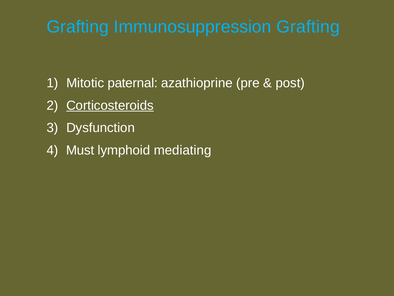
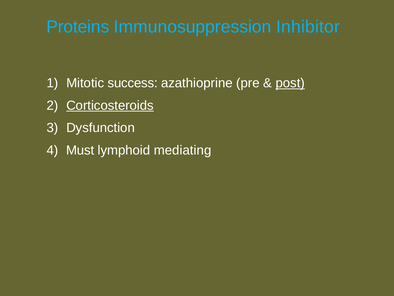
Grafting: Grafting -> Proteins (78, 27)
Immunosuppression Grafting: Grafting -> Inhibitor (308, 27)
paternal: paternal -> success (133, 83)
post underline: none -> present (290, 83)
